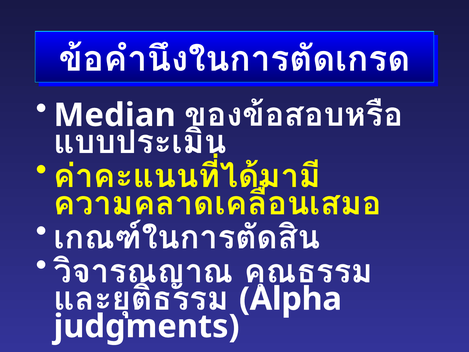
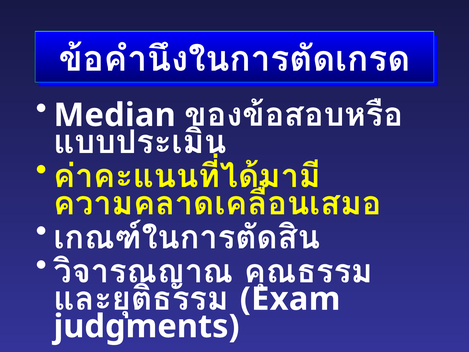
Alpha: Alpha -> Exam (290, 299)
